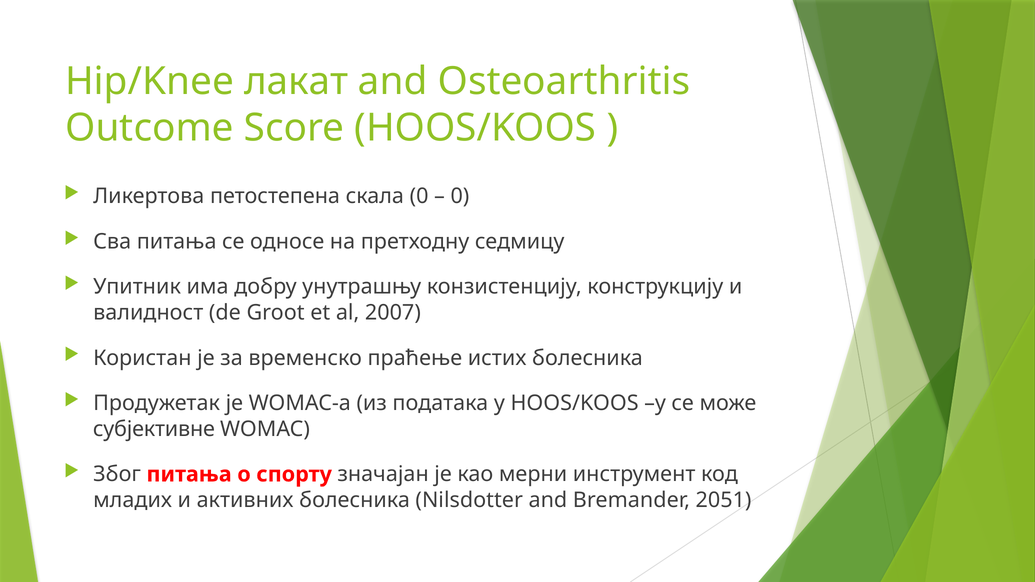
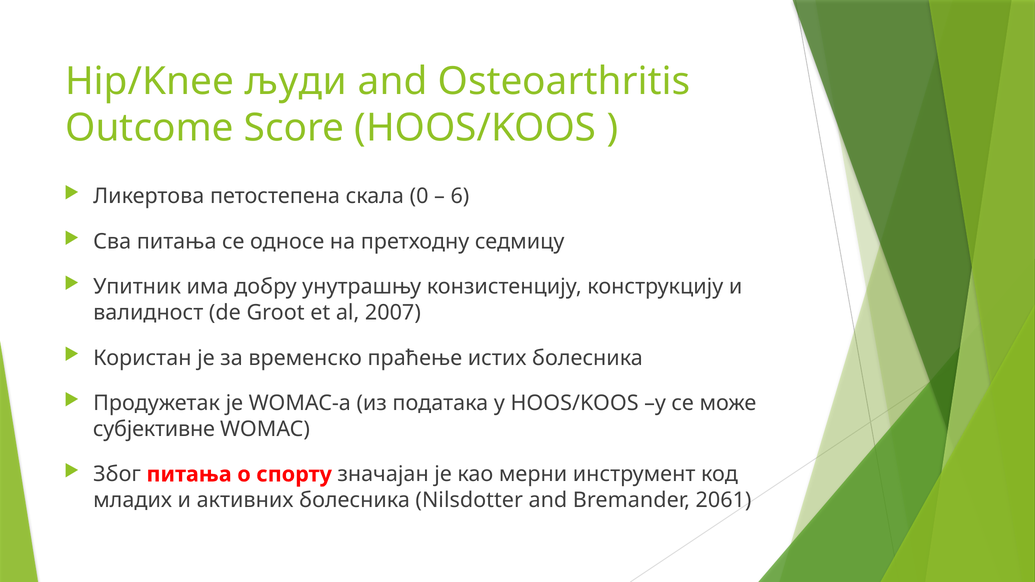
лакат: лакат -> људи (296, 82)
0: 0 -> 6 (460, 196)
2051: 2051 -> 2061 (724, 500)
